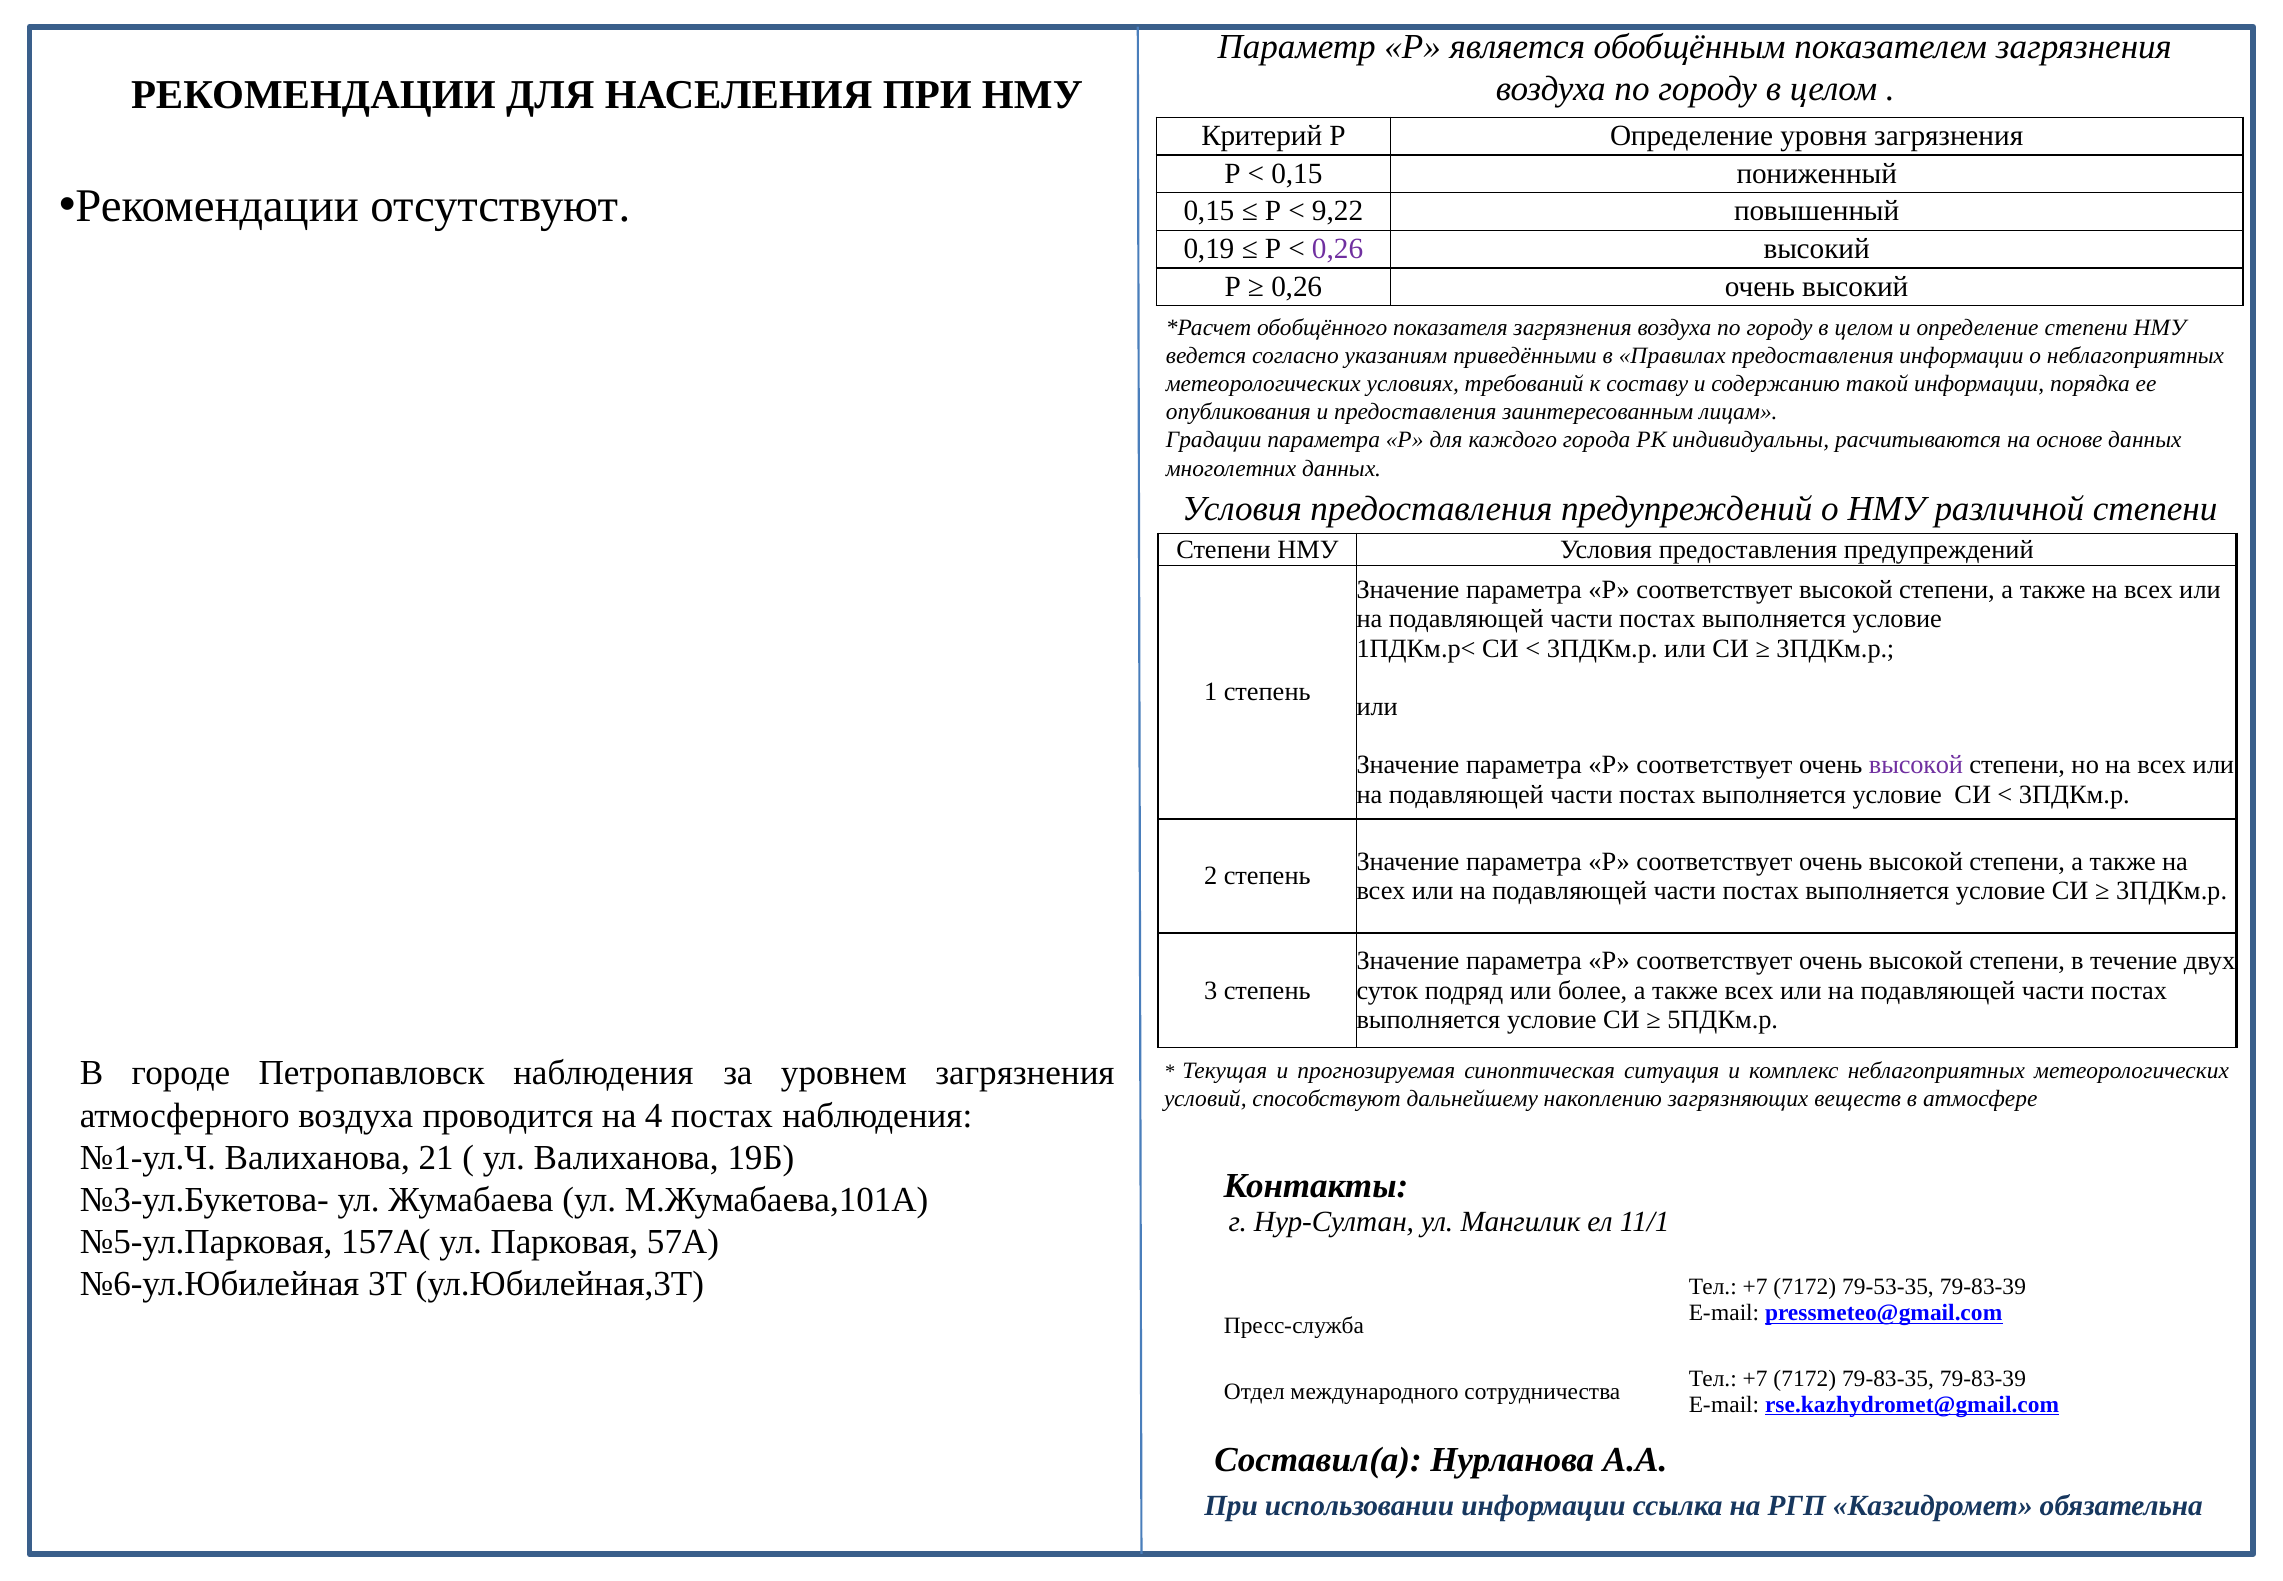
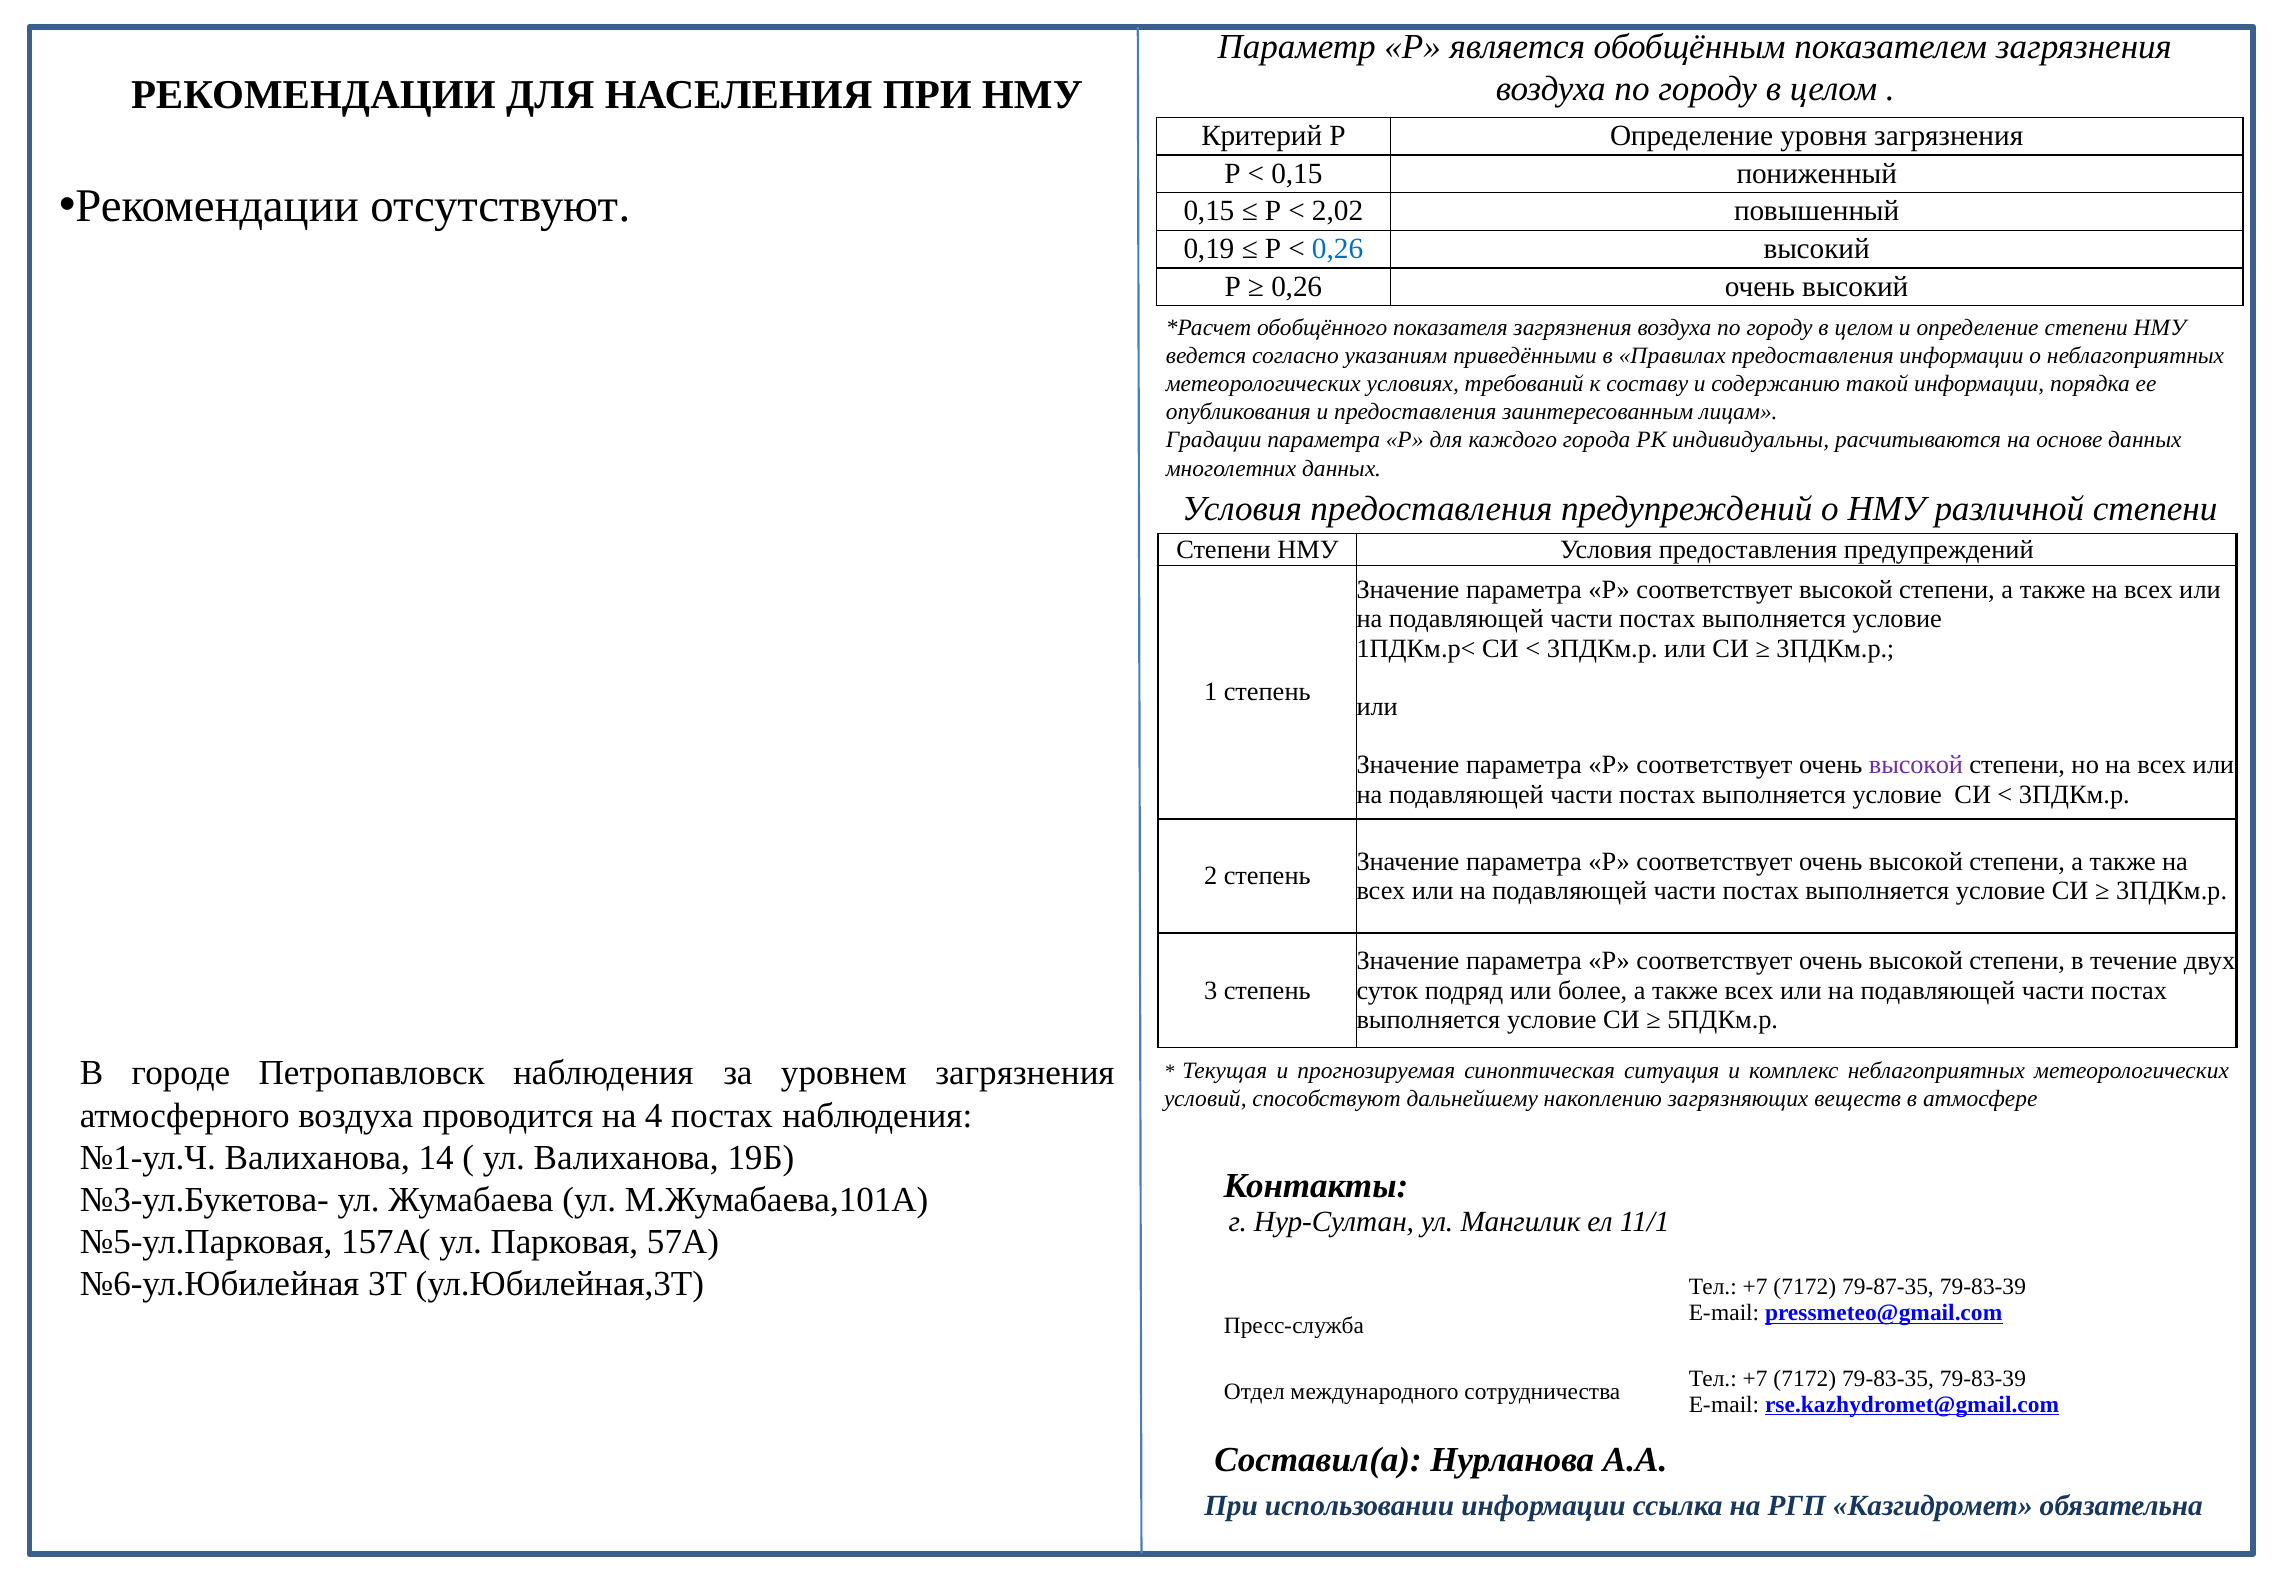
9,22: 9,22 -> 2,02 (1338, 211)
0,26 colour: purple -> blue (1338, 249)
21: 21 -> 14 (436, 1157)
79-53-35: 79-53-35 -> 79-87-35 (1888, 1287)
